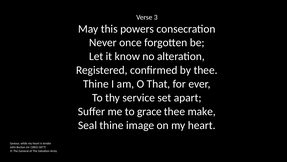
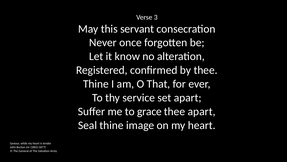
powers: powers -> servant (137, 29)
thee make: make -> apart (202, 111)
